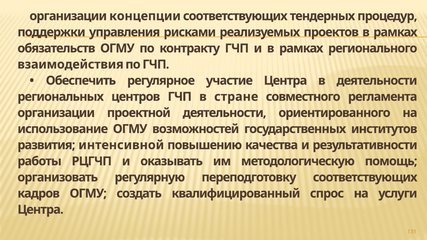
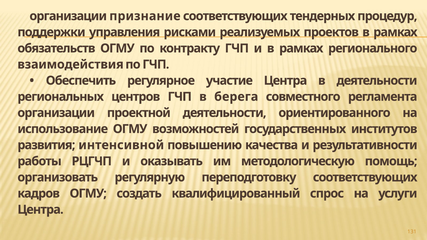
концепции: концепции -> признание (145, 16)
стране: стране -> берега (236, 97)
